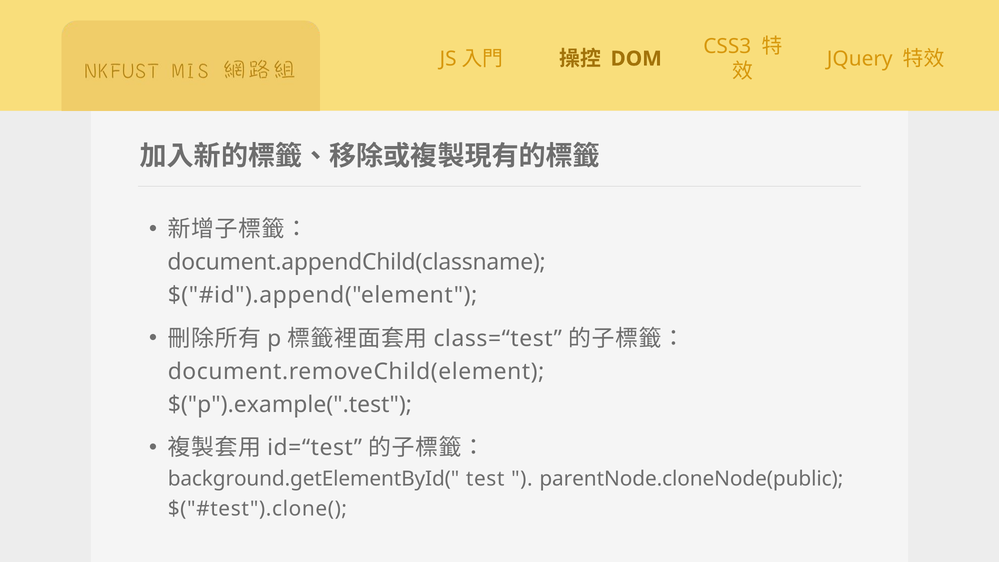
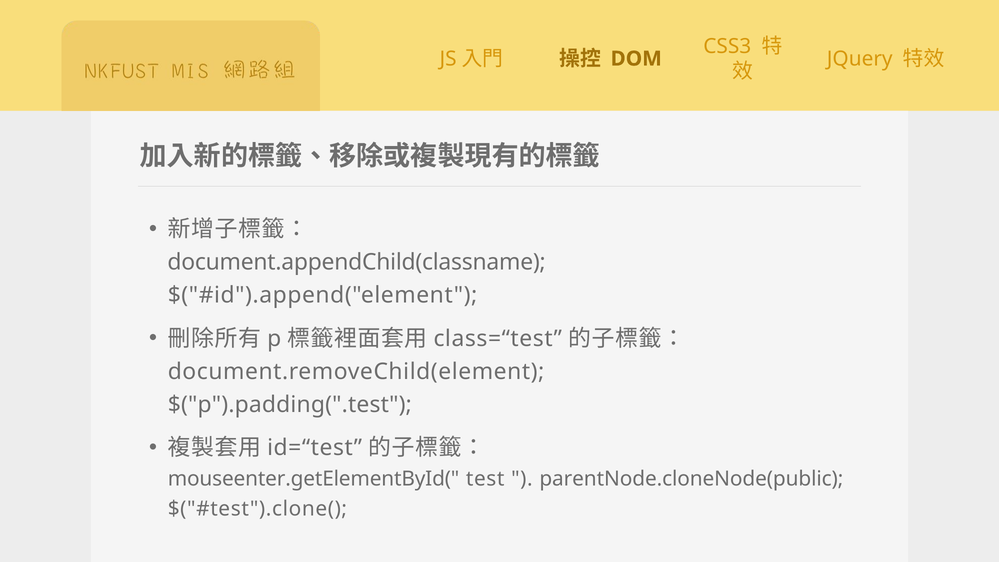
$("p").example(".test: $("p").example(".test -> $("p").padding(".test (290, 404)
background.getElementById(: background.getElementById( -> mouseenter.getElementById( (314, 479)
